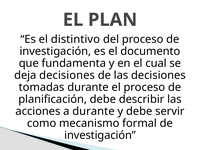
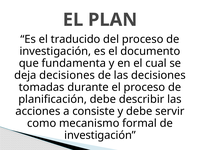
distintivo: distintivo -> traducido (76, 39)
a durante: durante -> consiste (94, 111)
